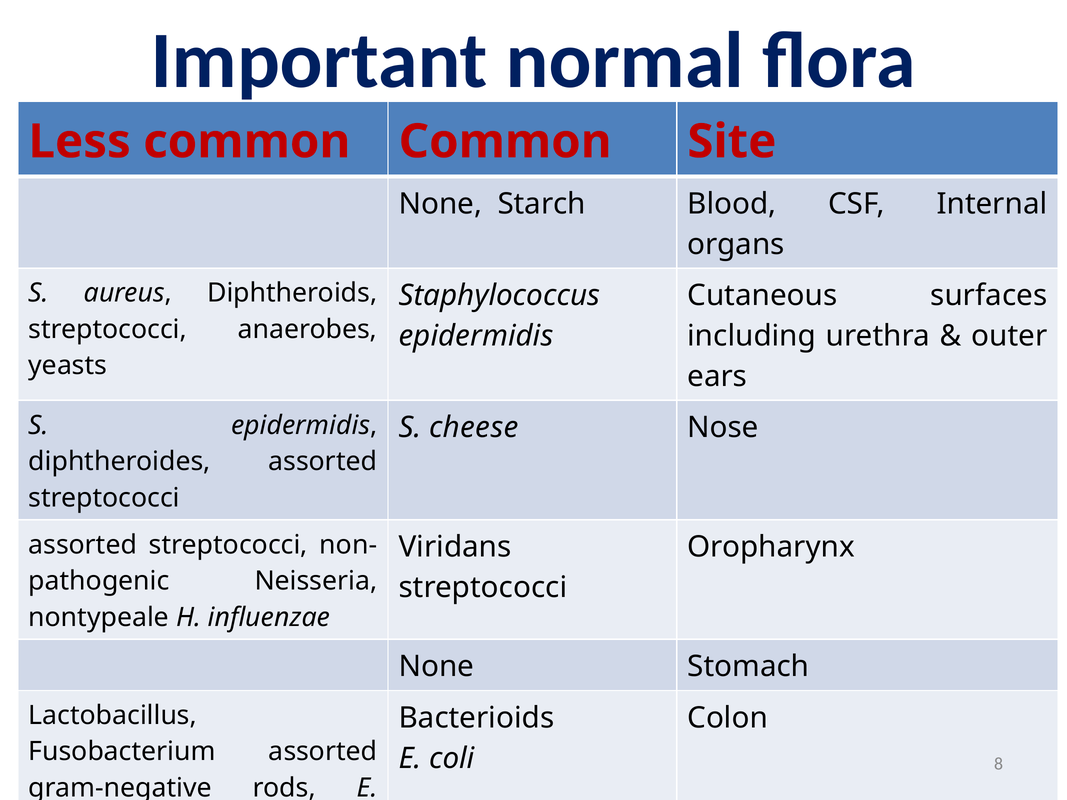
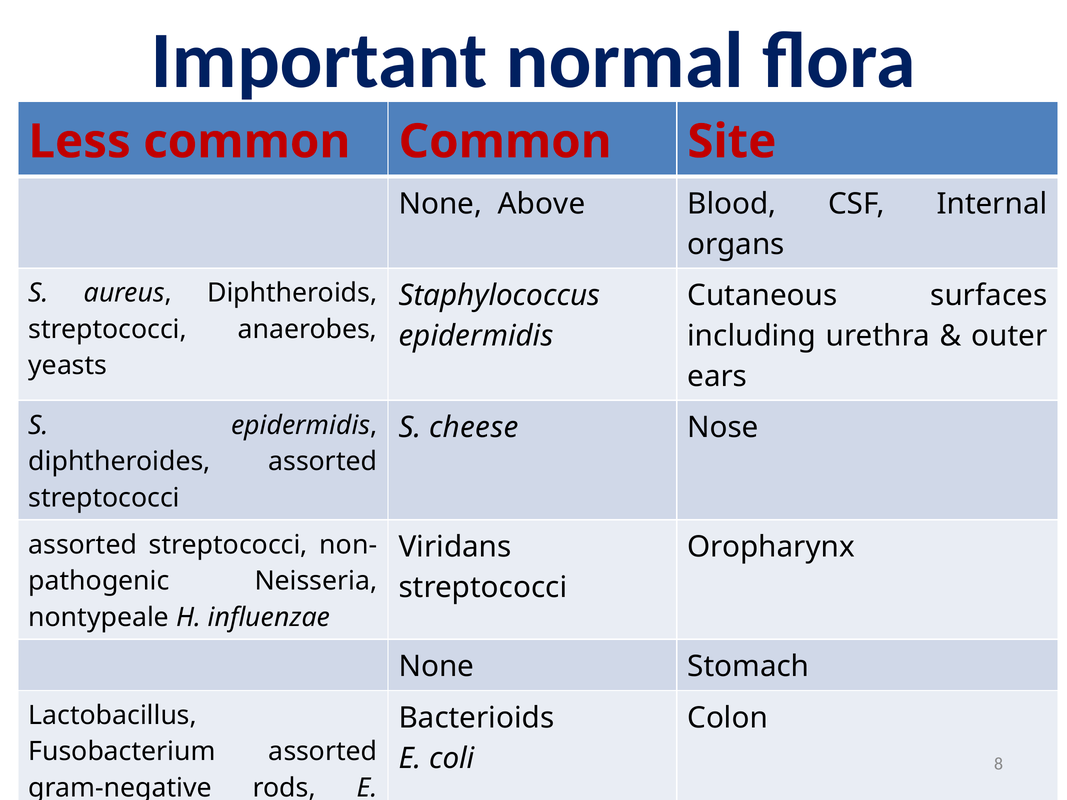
Starch: Starch -> Above (541, 204)
